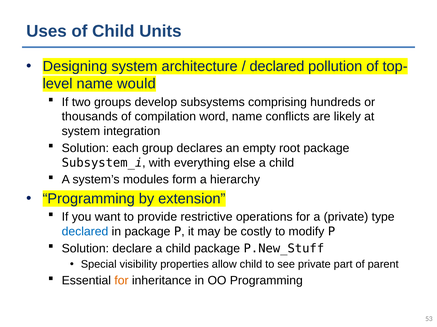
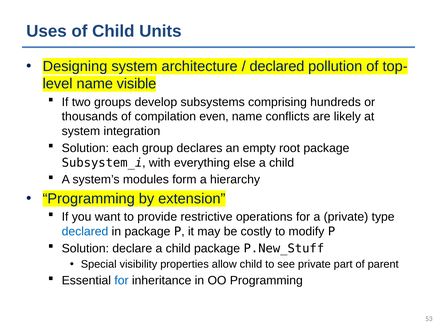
would: would -> visible (137, 84)
word: word -> even (214, 117)
for colour: orange -> blue (121, 281)
